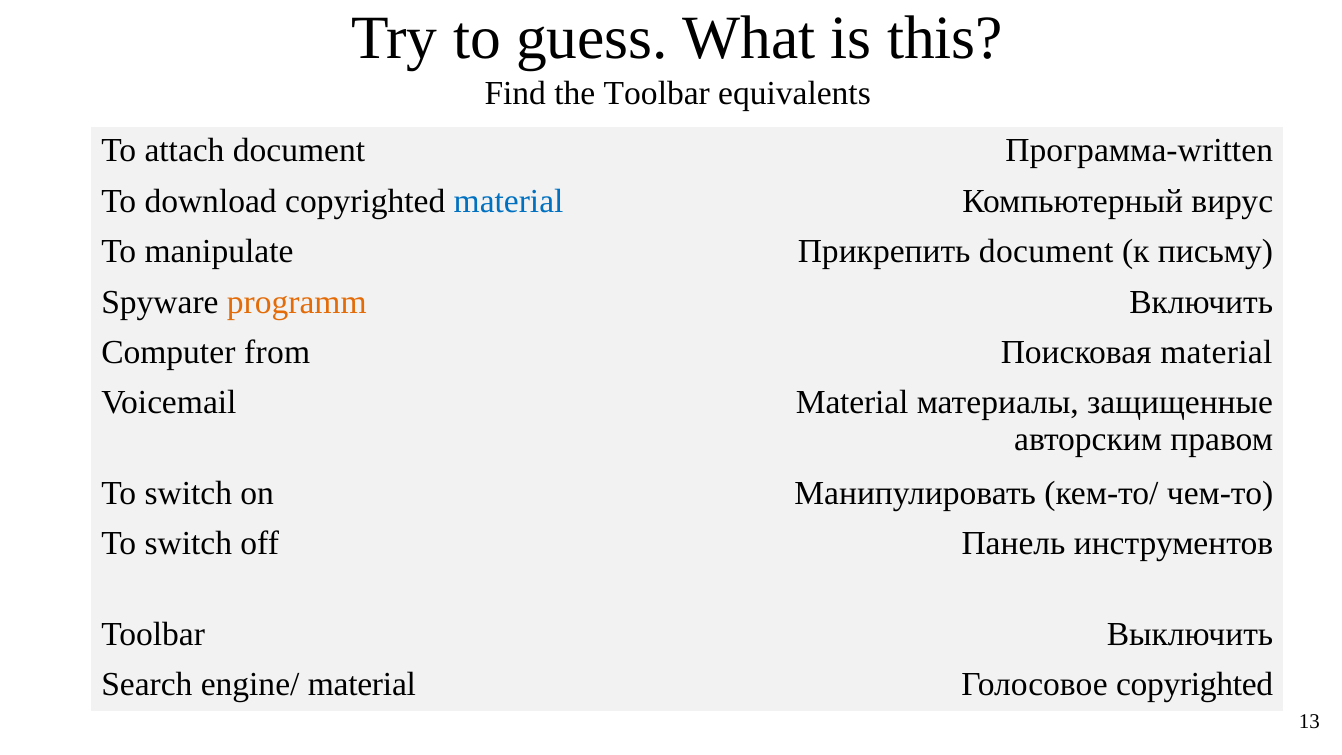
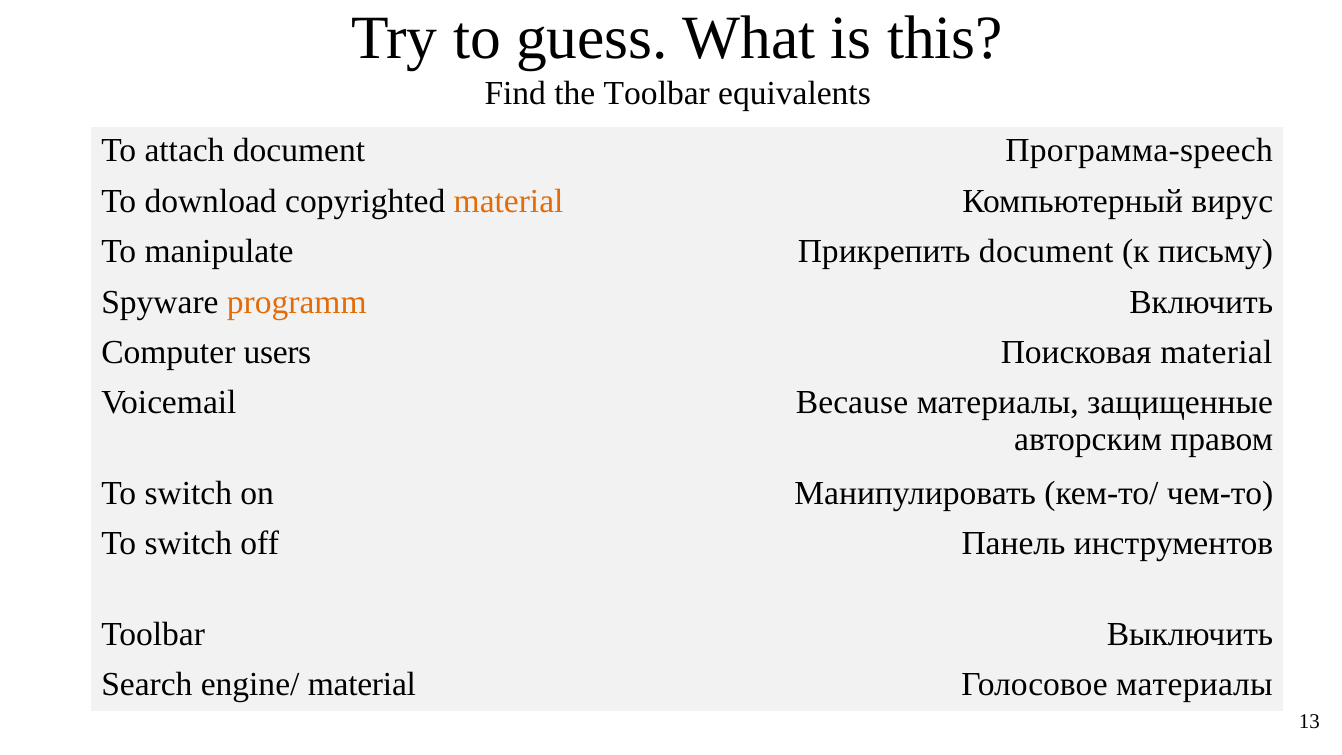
Программа-written: Программа-written -> Программа-speech (1139, 151)
material colour: blue -> orange (509, 201)
from: from -> users (277, 352)
Voicemail Material: Material -> Because (852, 403)
Голосовое copyrighted: copyrighted -> материалы (1194, 685)
